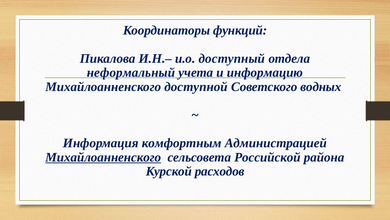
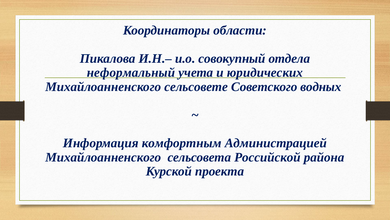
Координаторы функций: функций -> области (240, 30)
доступный: доступный -> совокупный (232, 58)
и информацию: информацию -> юридических (265, 72)
Михайлоанненского доступной: доступной -> сельсовете (196, 87)
Михайлоанненского underline: present -> none (103, 157)
расходов: расходов -> проекта (220, 171)
